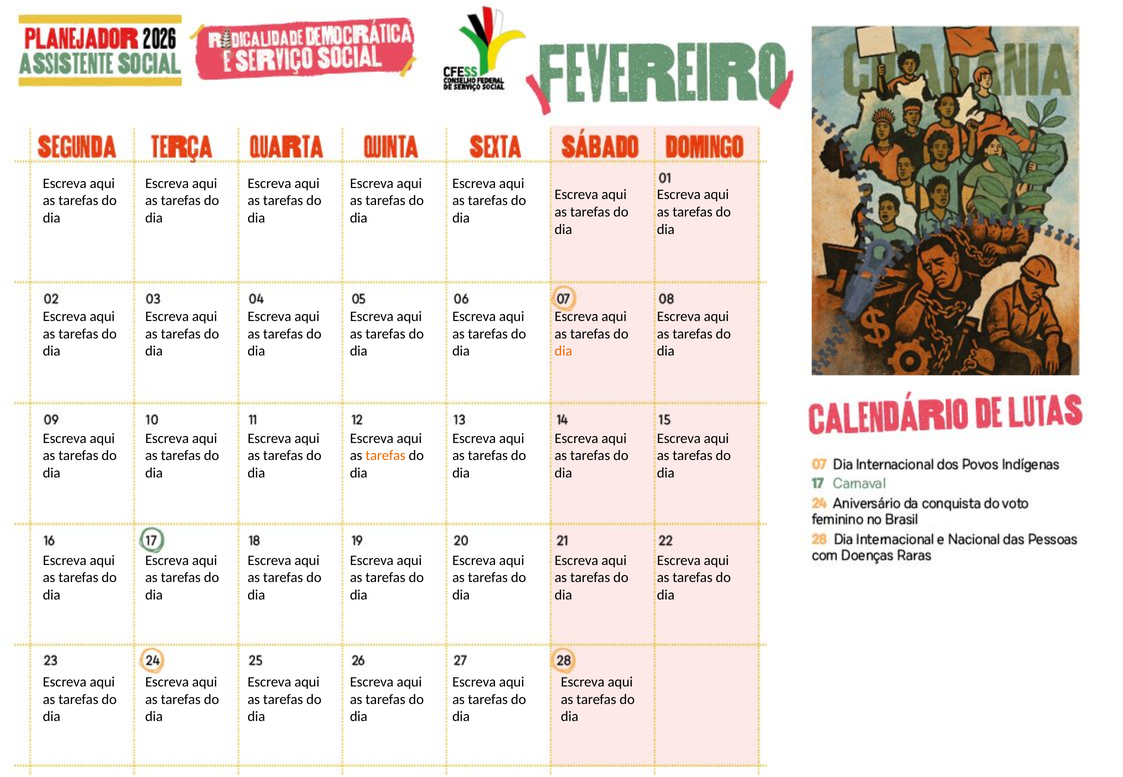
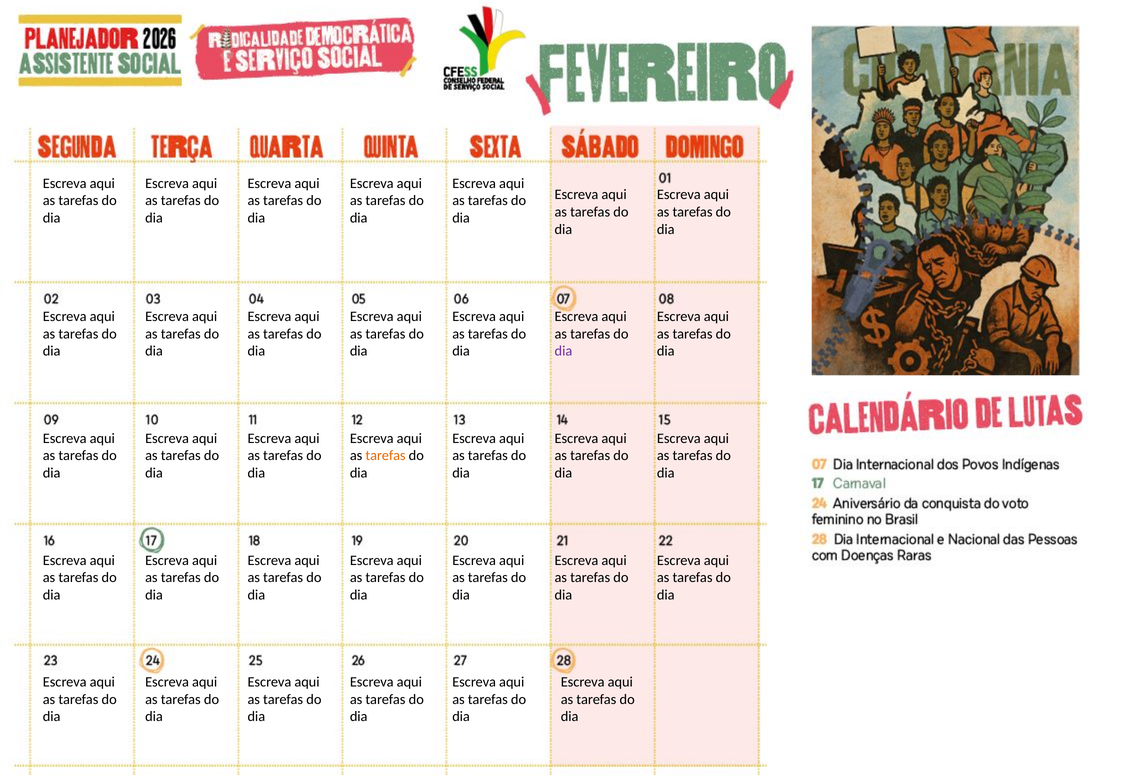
dia colour: orange -> purple (563, 351)
